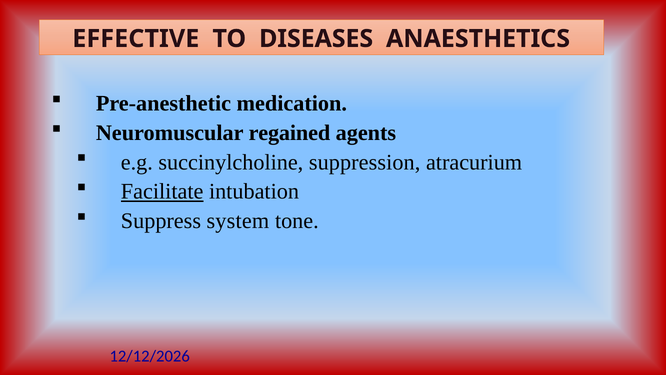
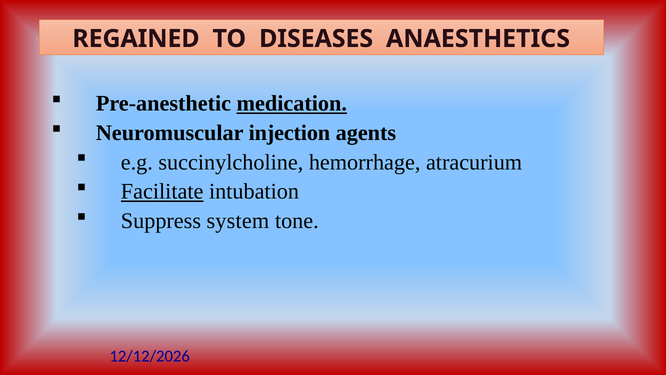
EFFECTIVE: EFFECTIVE -> REGAINED (136, 39)
medication underline: none -> present (292, 103)
regained: regained -> injection (289, 133)
suppression: suppression -> hemorrhage (365, 162)
